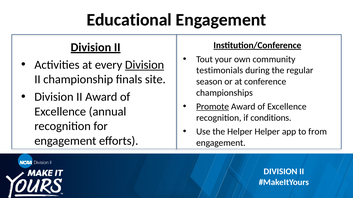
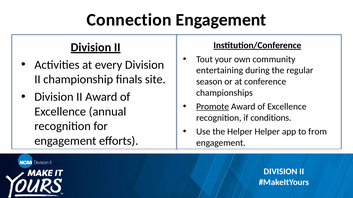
Educational: Educational -> Connection (129, 20)
Division underline: present -> none (145, 65)
testimonials: testimonials -> entertaining (220, 71)
